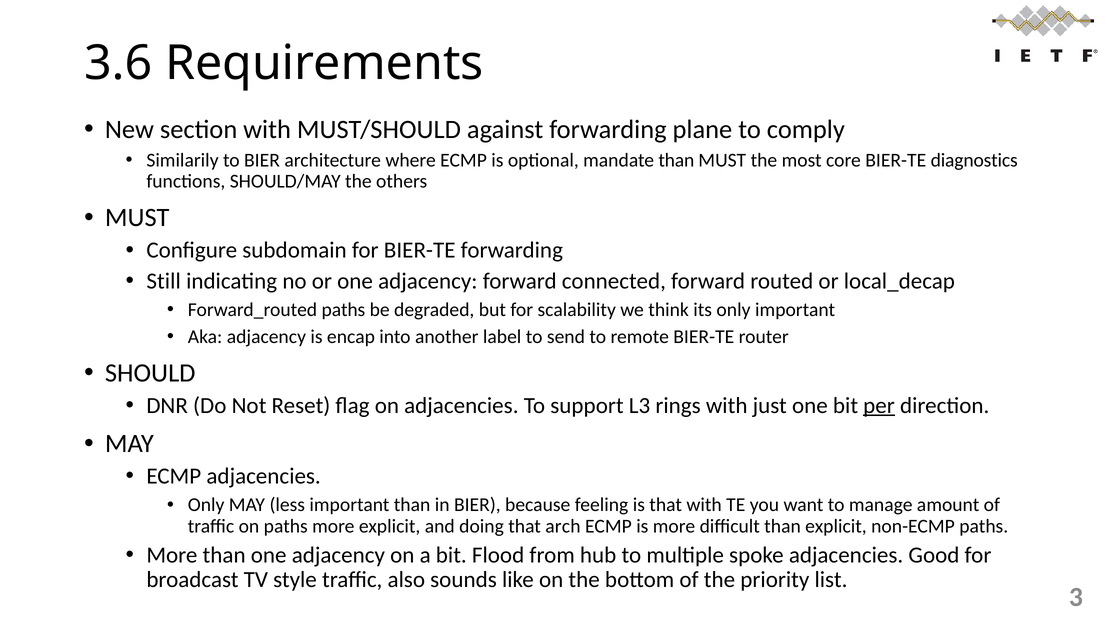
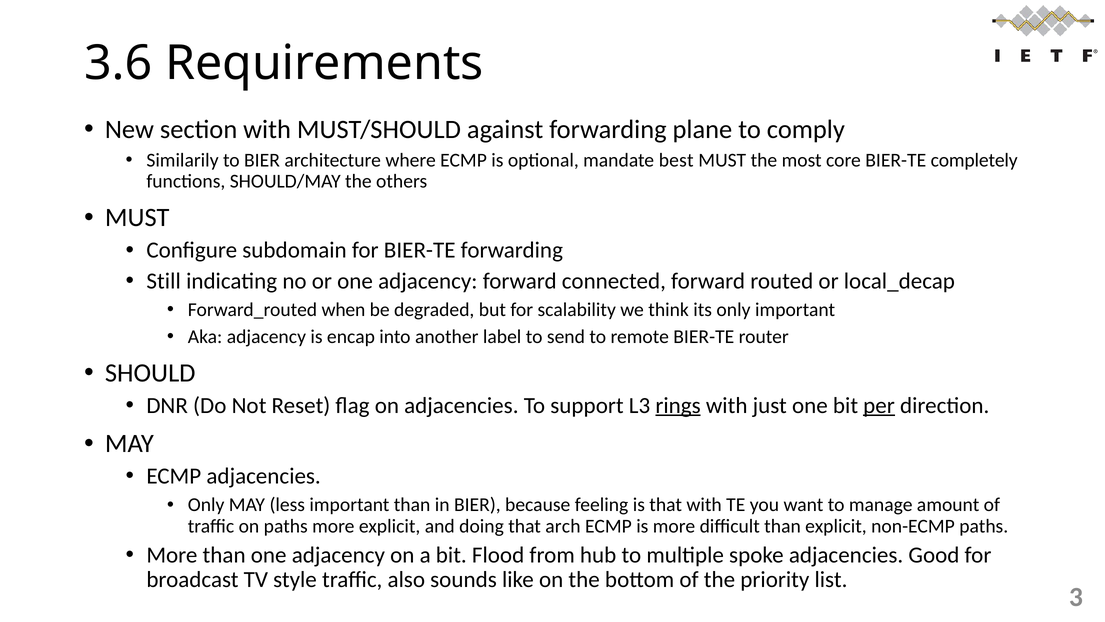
mandate than: than -> best (676, 160)
diagnostics: diagnostics -> completely (974, 160)
Forward_routed paths: paths -> when (343, 309)
rings underline: none -> present (678, 405)
